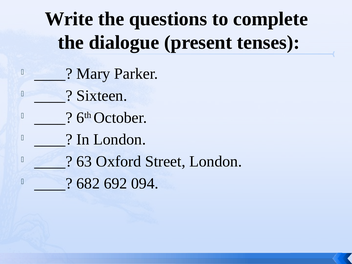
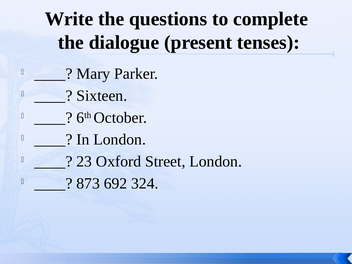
63: 63 -> 23 (84, 161)
682: 682 -> 873 (88, 183)
094: 094 -> 324 (145, 183)
